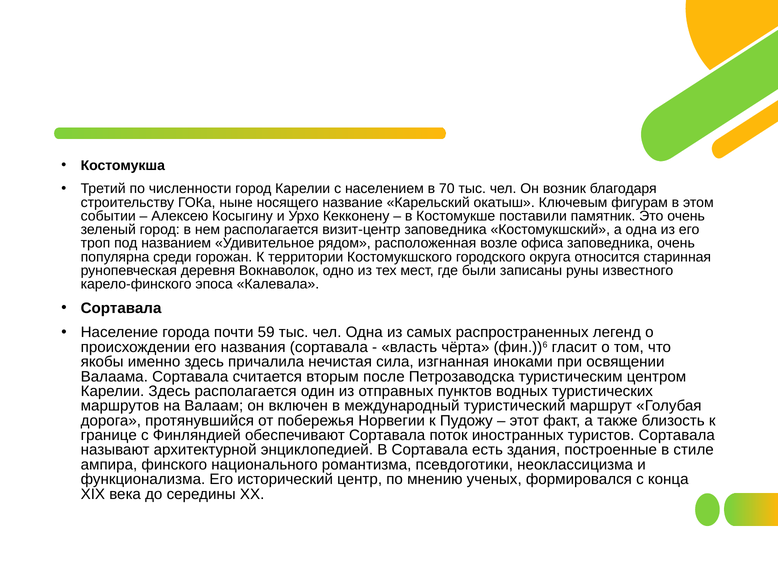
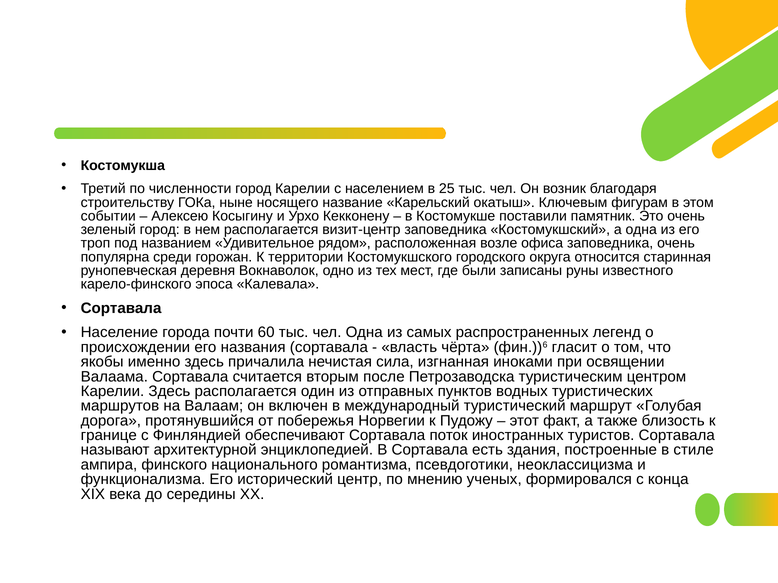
70: 70 -> 25 (447, 189)
59: 59 -> 60 (266, 333)
